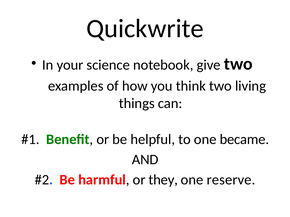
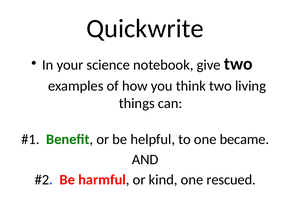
they: they -> kind (163, 180)
reserve: reserve -> rescued (231, 180)
